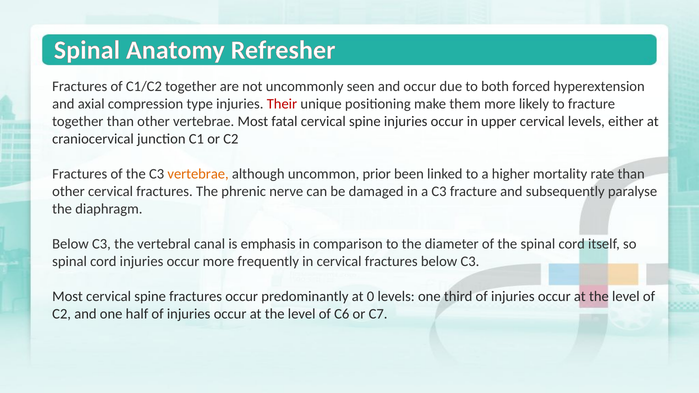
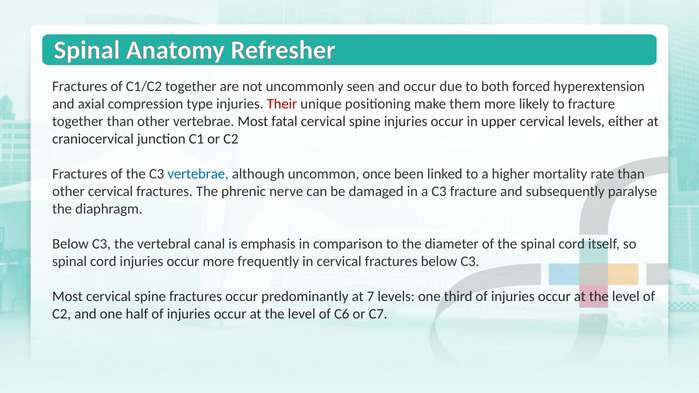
vertebrae colour: orange -> blue (198, 174)
prior: prior -> once (377, 174)
0: 0 -> 7 (371, 296)
